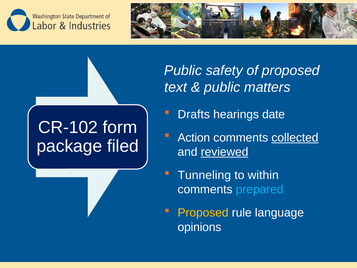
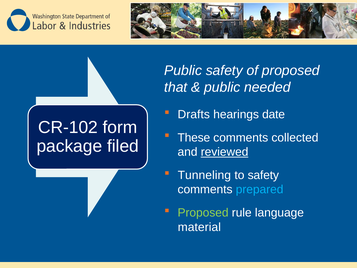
text: text -> that (176, 87)
matters: matters -> needed (267, 87)
Action: Action -> These (194, 138)
collected underline: present -> none (295, 138)
to within: within -> safety (263, 175)
Proposed colour: yellow -> light green (203, 213)
opinions: opinions -> material (199, 227)
